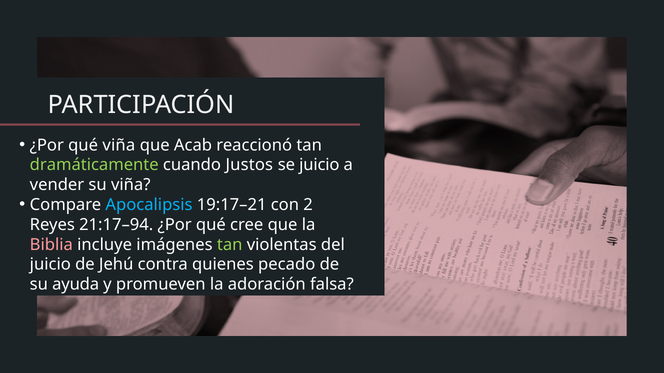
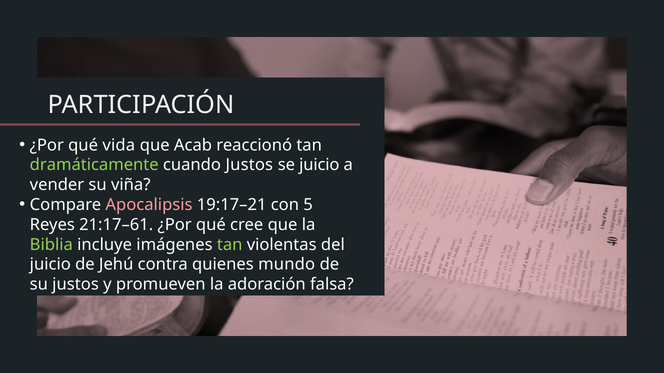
qué viña: viña -> vida (119, 145)
Apocalipsis colour: light blue -> pink (149, 205)
2: 2 -> 5 (308, 205)
21:17–94: 21:17–94 -> 21:17–61 (116, 225)
Biblia colour: pink -> light green (51, 245)
pecado: pecado -> mundo (287, 265)
su ayuda: ayuda -> justos (76, 285)
